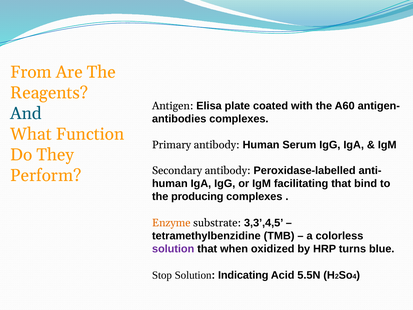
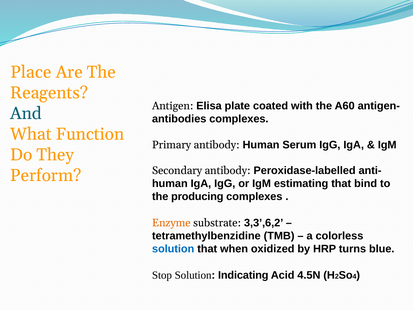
From: From -> Place (31, 72)
facilitating: facilitating -> estimating (301, 183)
3,3’,4,5: 3,3’,4,5 -> 3,3’,6,2 (264, 223)
solution colour: purple -> blue (173, 249)
5.5N: 5.5N -> 4.5N (309, 275)
